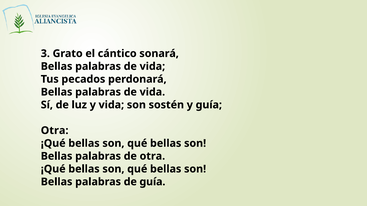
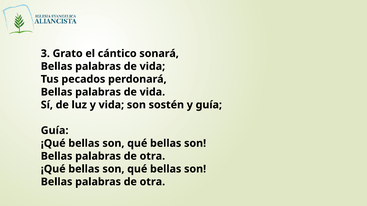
Otra: Otra -> Guía (55, 131)
guía: guía -> otra (152, 182)
